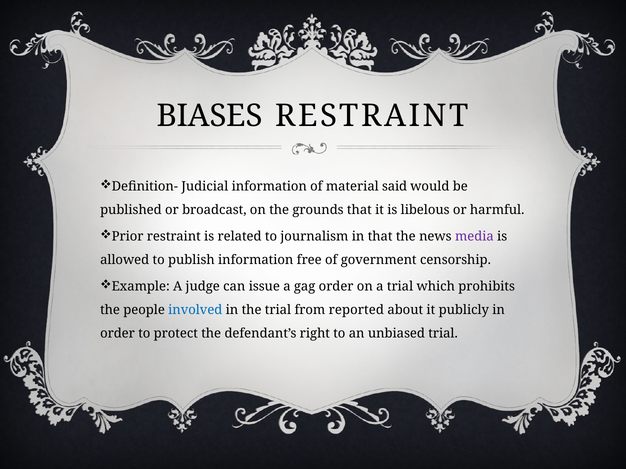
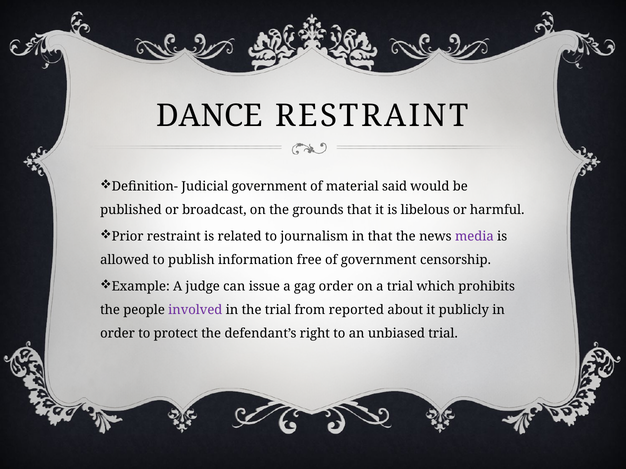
BIASES: BIASES -> DANCE (210, 116)
Judicial information: information -> government (269, 187)
involved colour: blue -> purple (195, 310)
